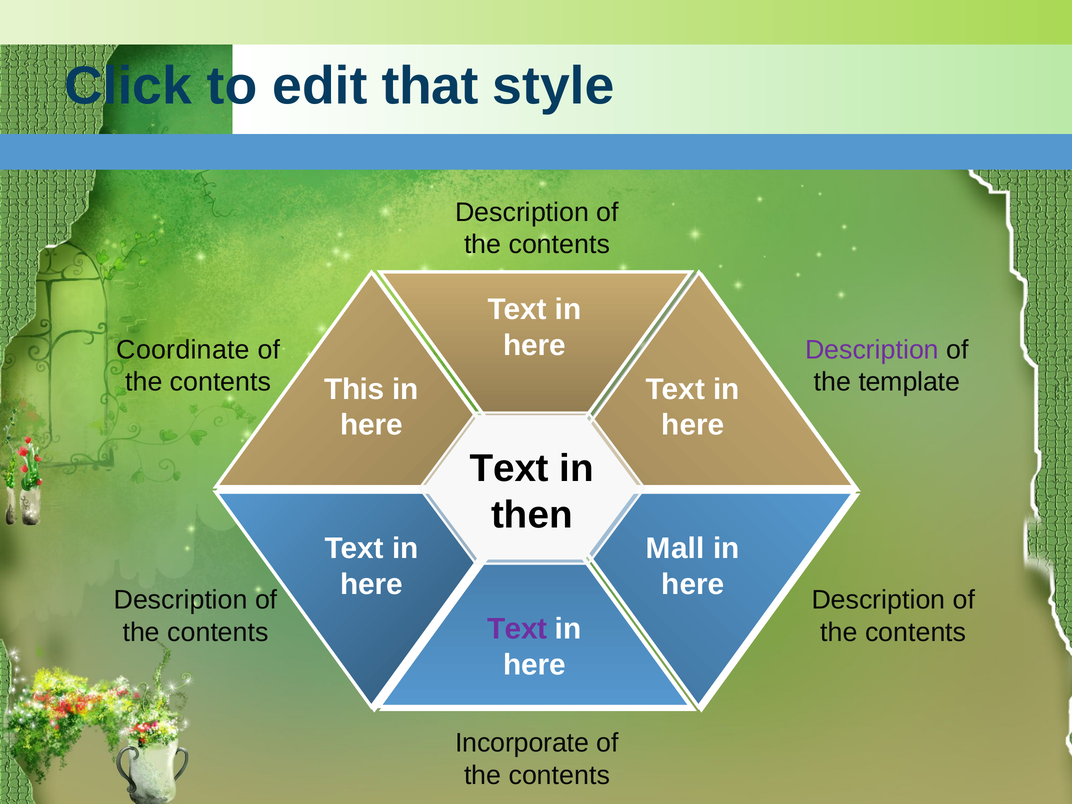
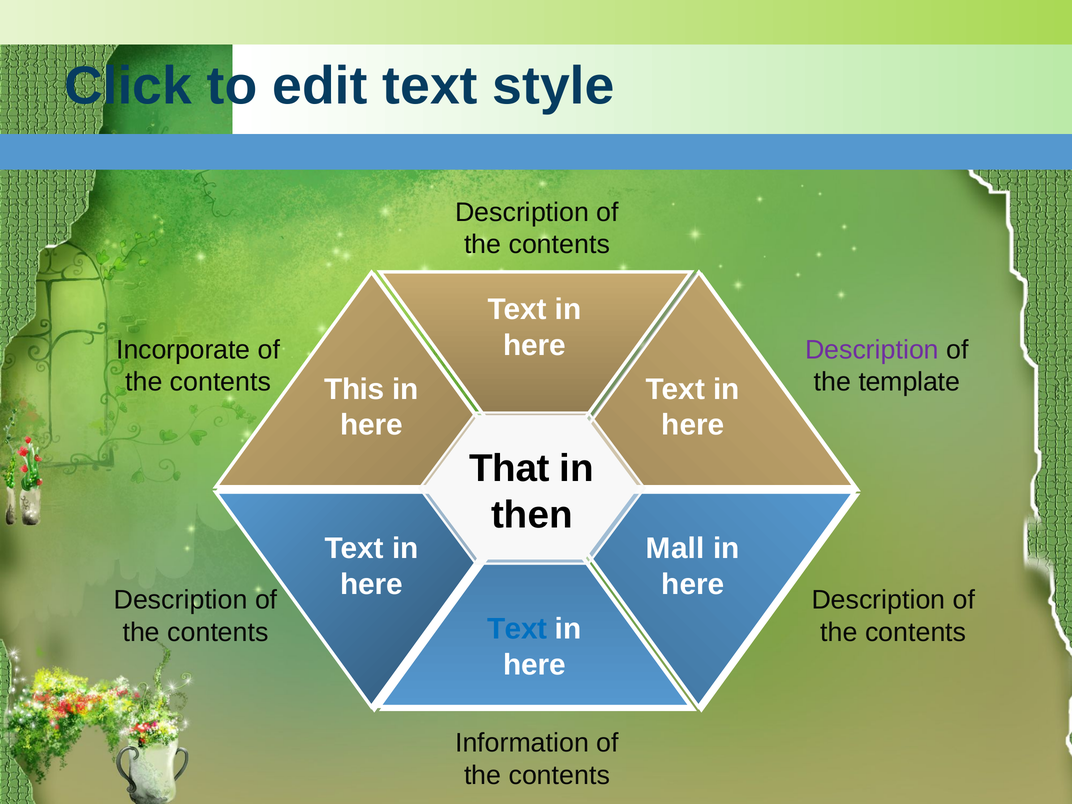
edit that: that -> text (430, 86)
Coordinate: Coordinate -> Incorporate (183, 350)
Text: Text -> That (509, 469)
Text colour: purple -> blue (517, 629)
Incorporate: Incorporate -> Information (522, 743)
